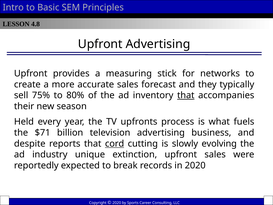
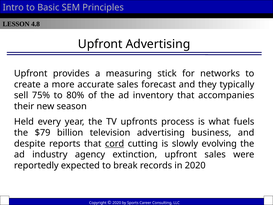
that underline: present -> none (186, 95)
$71: $71 -> $79 (43, 133)
unique: unique -> agency (90, 154)
